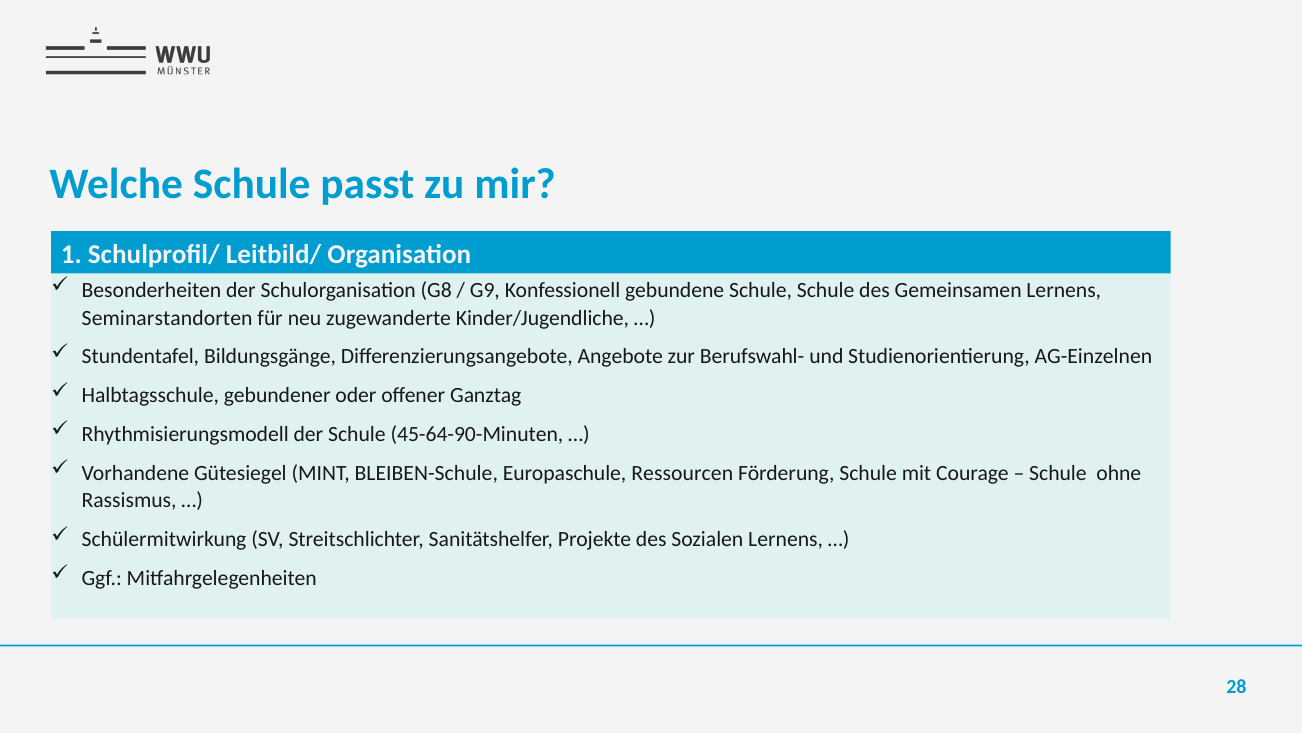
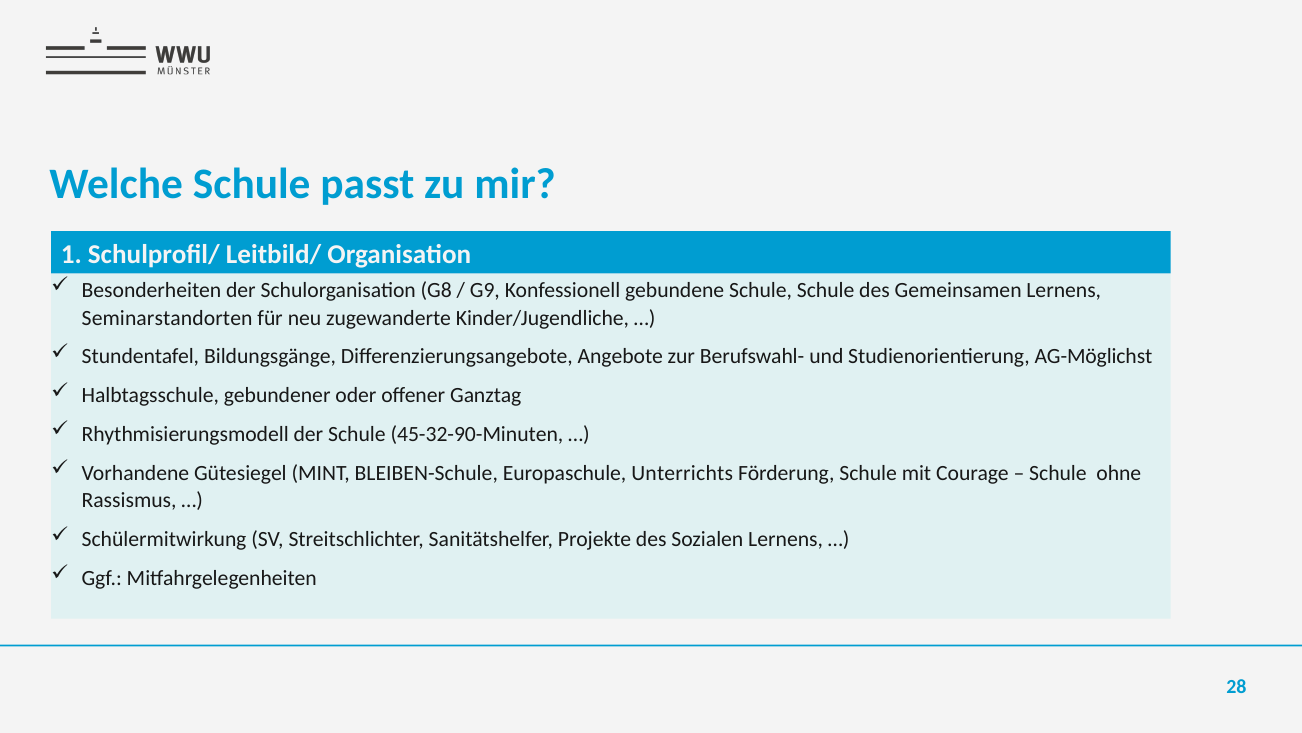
AG-Einzelnen: AG-Einzelnen -> AG-Möglichst (1093, 356)
45-64-90-Minuten: 45-64-90-Minuten -> 45-32-90-Minuten (477, 434)
Ressourcen: Ressourcen -> Unterrichts (682, 472)
